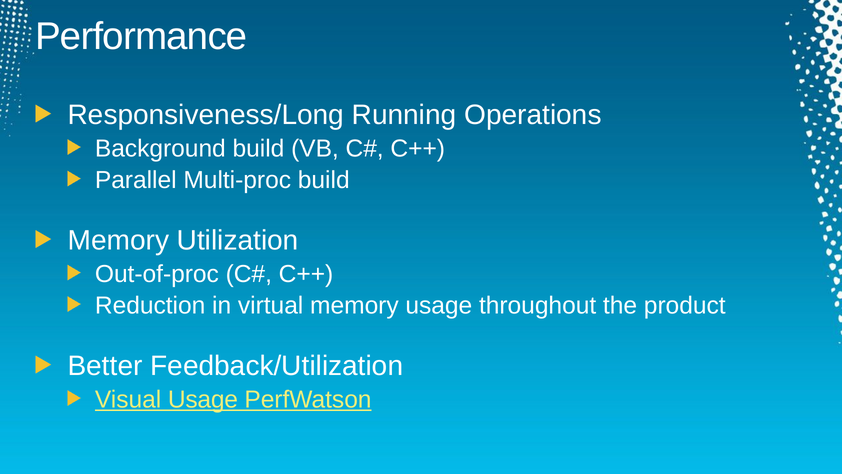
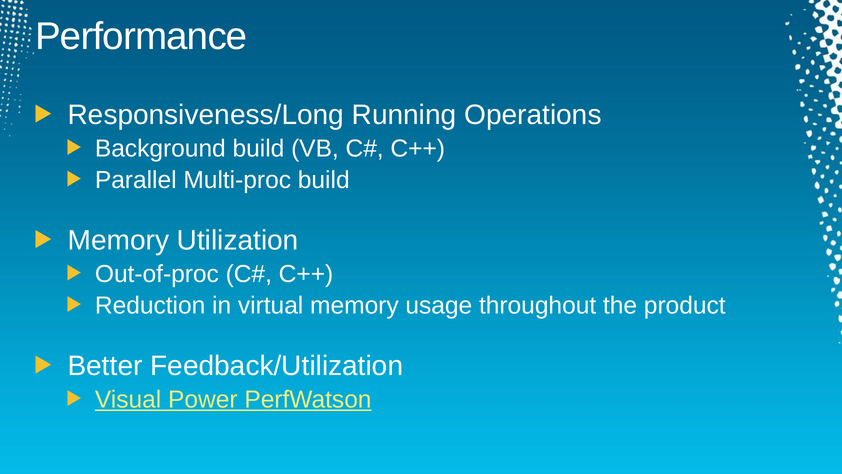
Visual Usage: Usage -> Power (203, 399)
